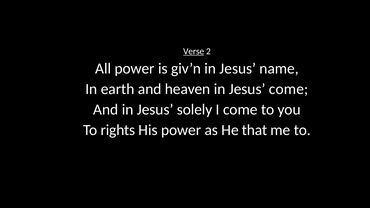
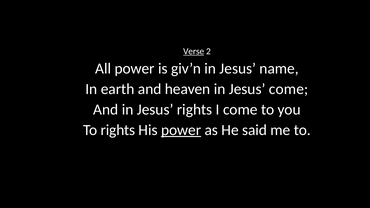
Jesus solely: solely -> rights (195, 110)
power underline: none -> present (181, 130)
that: that -> said (255, 130)
